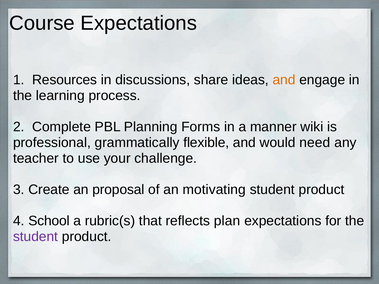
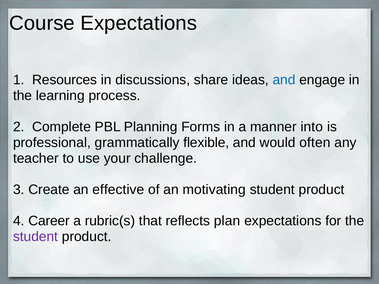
and colour: orange -> blue (284, 80)
wiki: wiki -> into (312, 127)
need: need -> often (315, 143)
proposal: proposal -> effective (118, 190)
School: School -> Career (49, 221)
